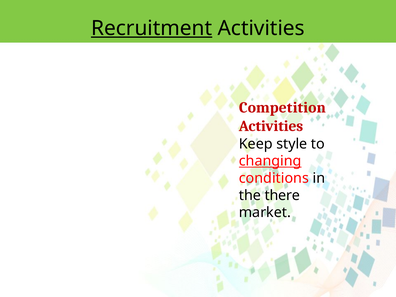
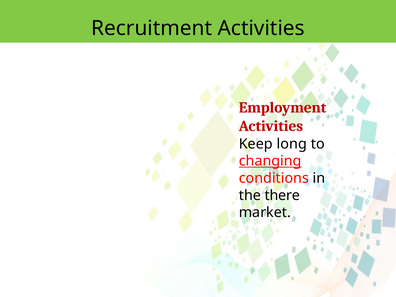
Recruitment underline: present -> none (152, 28)
Competition: Competition -> Employment (283, 108)
style: style -> long (292, 144)
